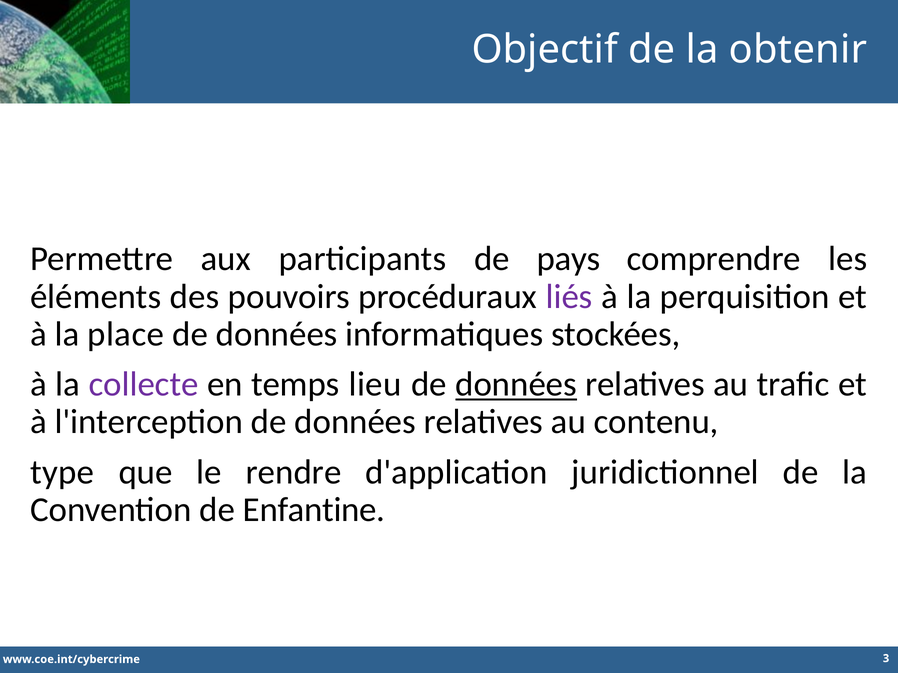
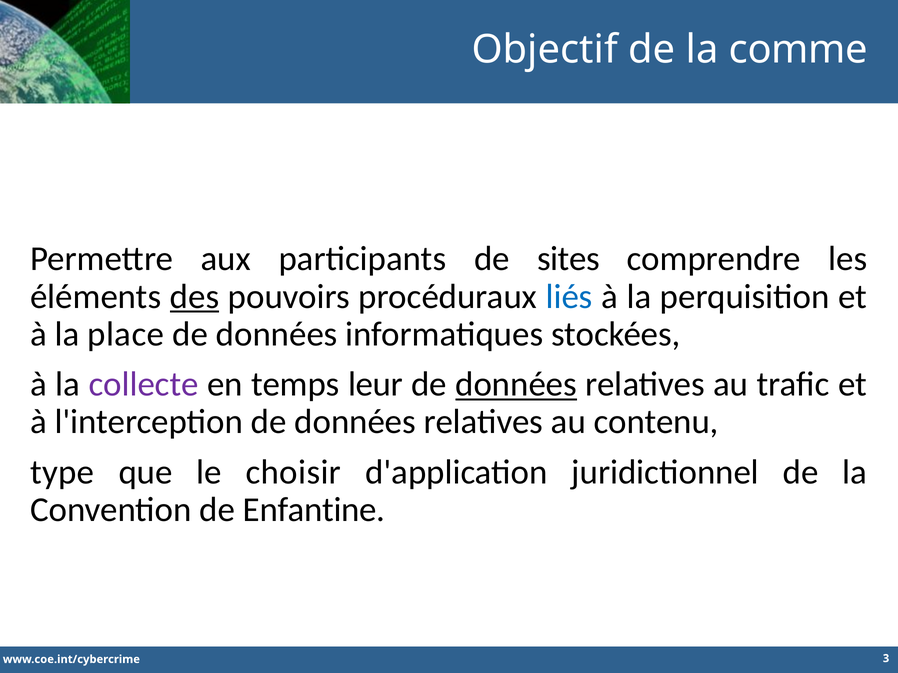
obtenir: obtenir -> comme (798, 50)
pays: pays -> sites (568, 259)
des underline: none -> present (195, 297)
liés colour: purple -> blue (569, 297)
lieu: lieu -> leur (375, 385)
rendre: rendre -> choisir (293, 472)
